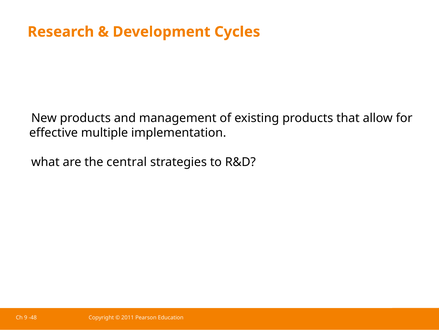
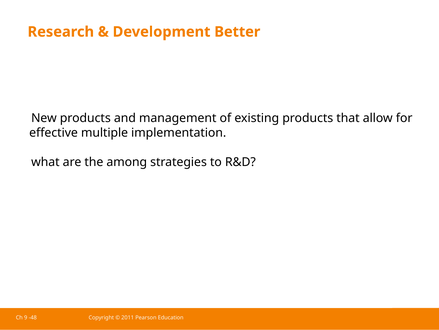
Cycles: Cycles -> Better (237, 32)
central: central -> among (127, 162)
